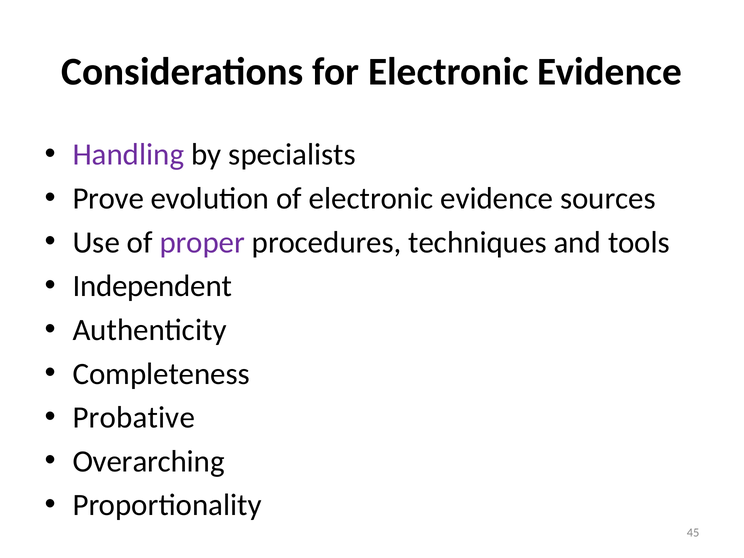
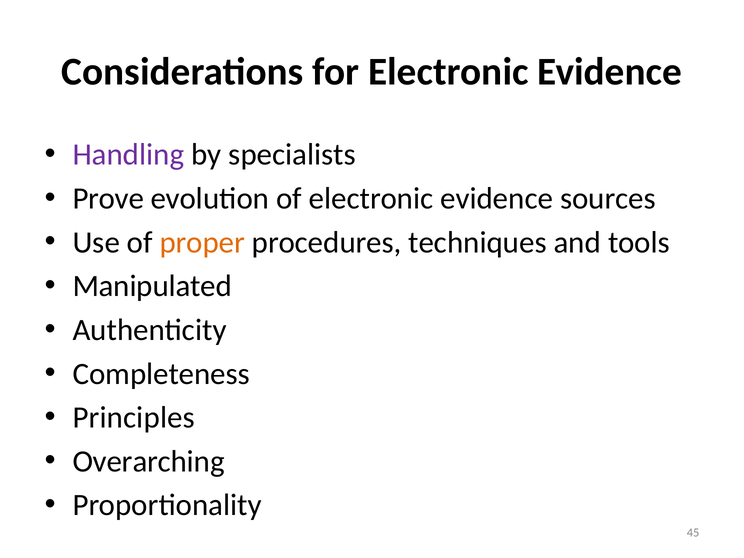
proper colour: purple -> orange (202, 242)
Independent: Independent -> Manipulated (152, 286)
Probative: Probative -> Principles (134, 418)
